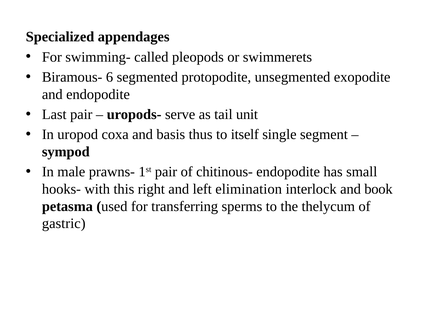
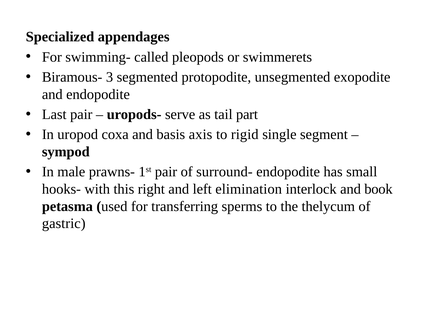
6: 6 -> 3 (110, 77)
unit: unit -> part (247, 114)
thus: thus -> axis (201, 134)
itself: itself -> rigid (245, 134)
chitinous-: chitinous- -> surround- (224, 172)
